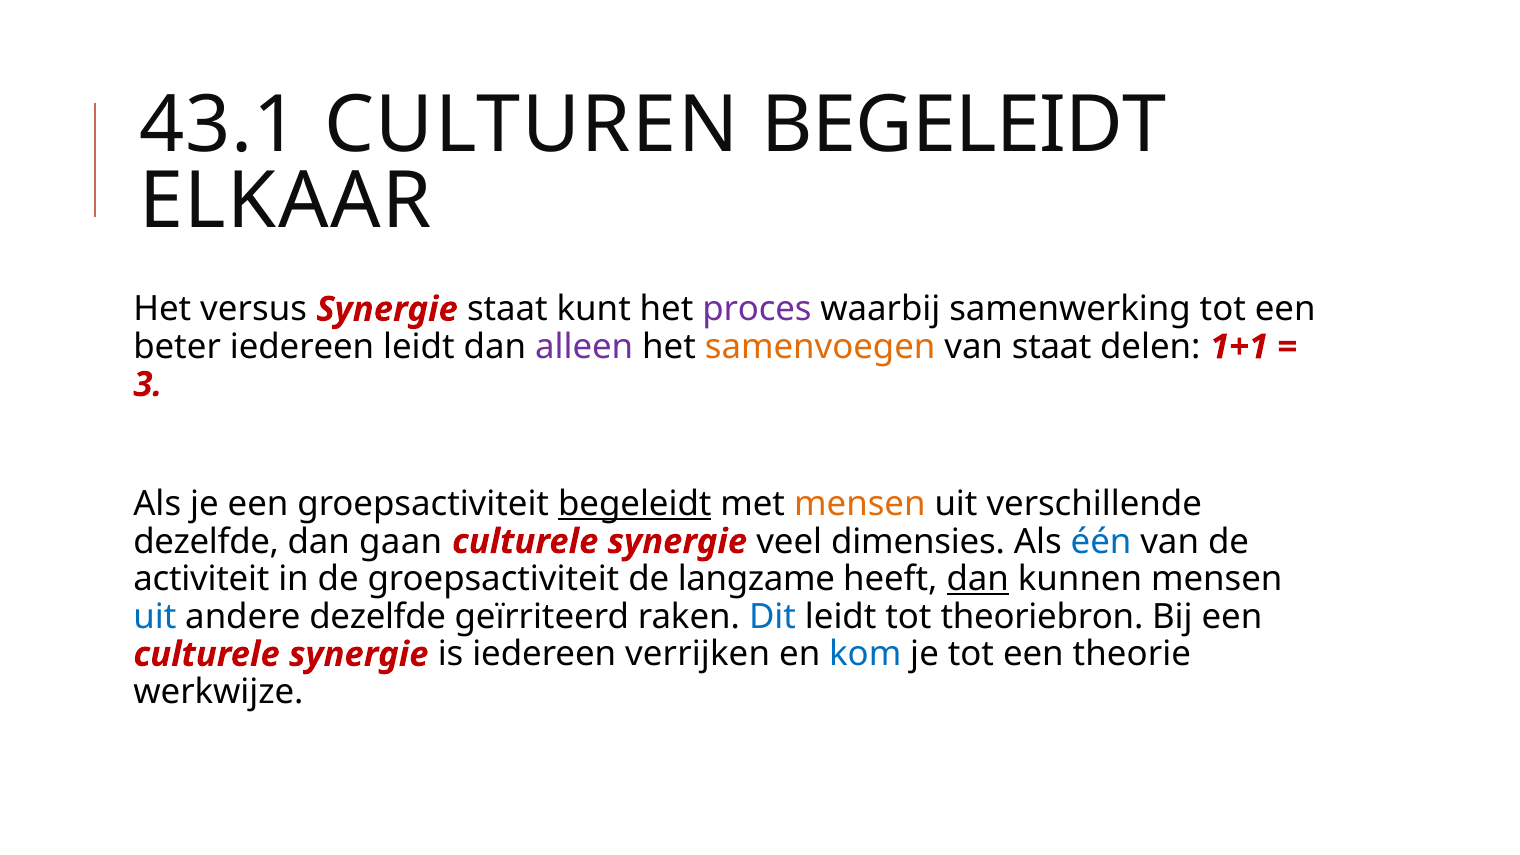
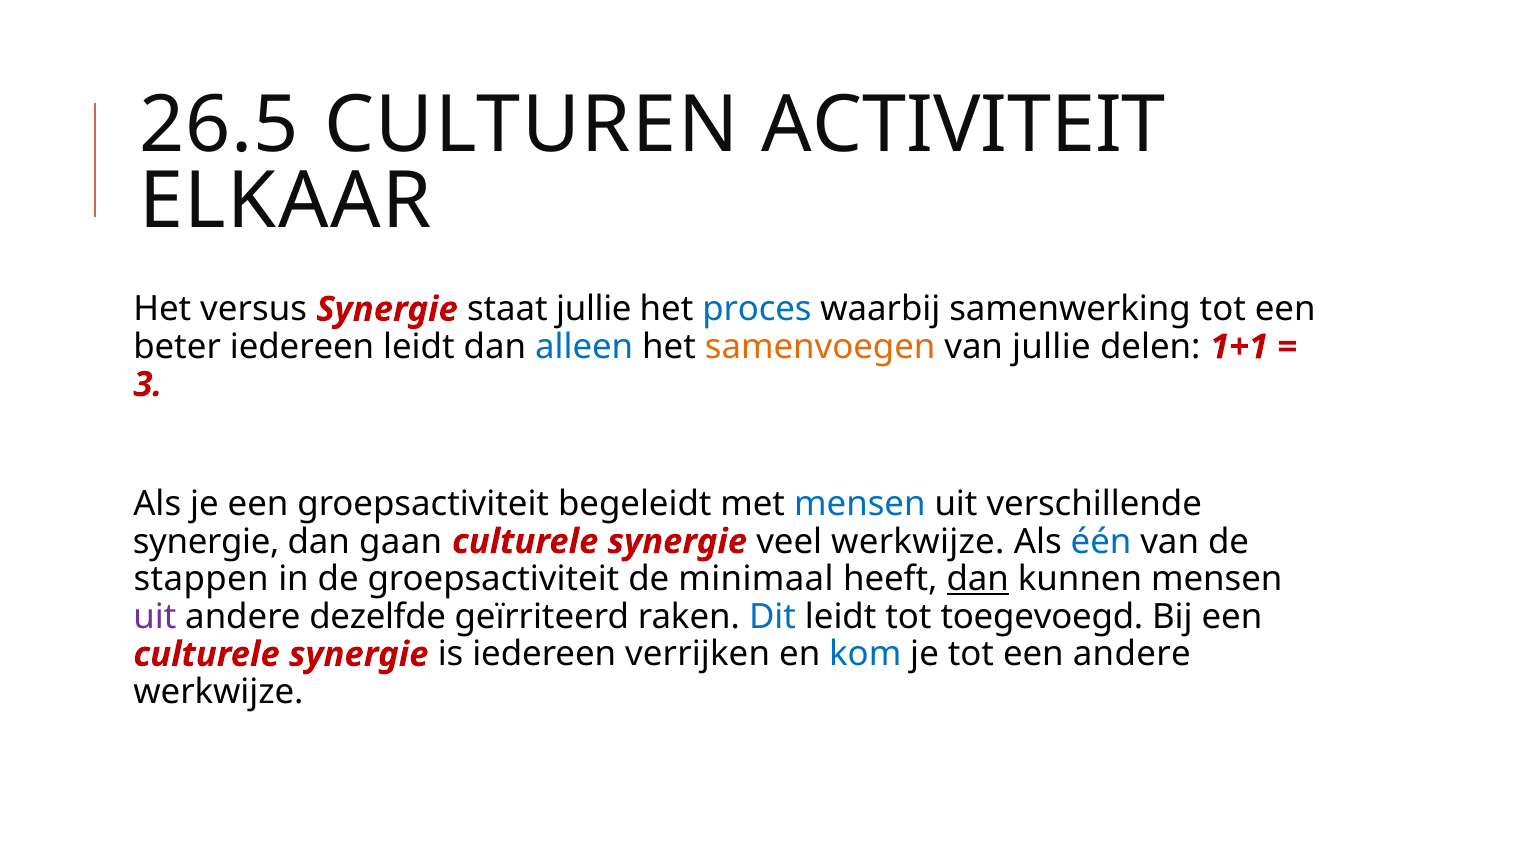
43.1: 43.1 -> 26.5 (219, 125)
CULTUREN BEGELEIDT: BEGELEIDT -> ACTIVITEIT (964, 125)
staat kunt: kunt -> jullie (594, 309)
proces colour: purple -> blue (757, 309)
alleen colour: purple -> blue (584, 347)
van staat: staat -> jullie (1051, 347)
begeleidt underline: present -> none (635, 504)
mensen colour: orange -> blue (860, 504)
dezelfde: dezelfde -> synergie (206, 542)
veel dimensies: dimensies -> werkwijze (918, 542)
activiteit: activiteit -> stappen (201, 579)
langzame: langzame -> minimaal (756, 579)
uit colour: blue -> purple (155, 617)
theoriebron: theoriebron -> toegevoegd (1042, 617)
een theorie: theorie -> andere (1132, 654)
